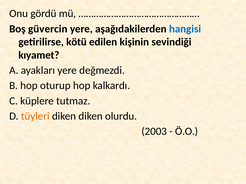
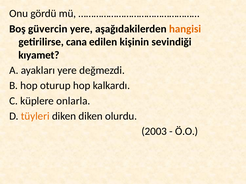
hangisi colour: blue -> orange (185, 29)
kötü: kötü -> cana (76, 42)
tutmaz: tutmaz -> onlarla (73, 101)
